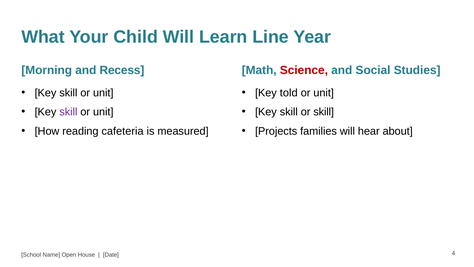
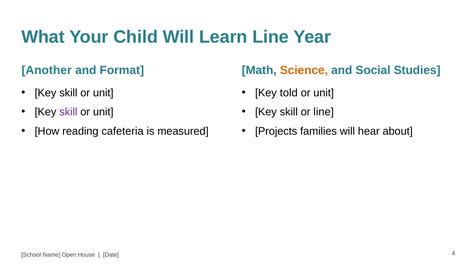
Morning: Morning -> Another (47, 70)
Recess: Recess -> Format (122, 70)
Science colour: red -> orange (304, 70)
or skill: skill -> line (324, 112)
